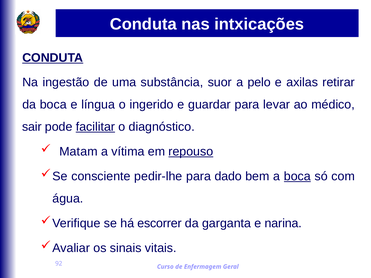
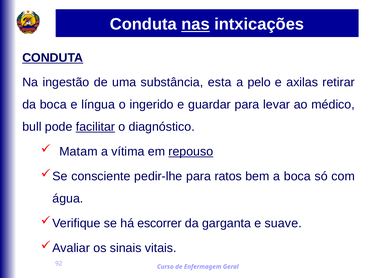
nas underline: none -> present (195, 24)
suor: suor -> esta (220, 82)
sair: sair -> bull (32, 127)
dado: dado -> ratos (228, 176)
boca underline: present -> none (297, 176)
narina: narina -> suave (283, 223)
